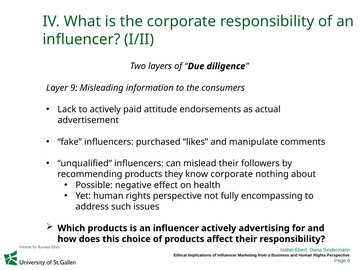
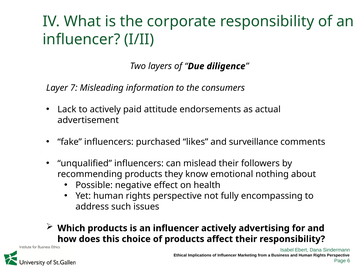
9: 9 -> 7 (74, 88)
manipulate: manipulate -> surveillance (254, 142)
know corporate: corporate -> emotional (232, 175)
